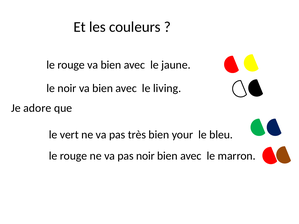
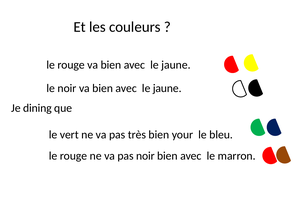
living: living -> jaune (167, 88)
adore: adore -> dining (37, 108)
